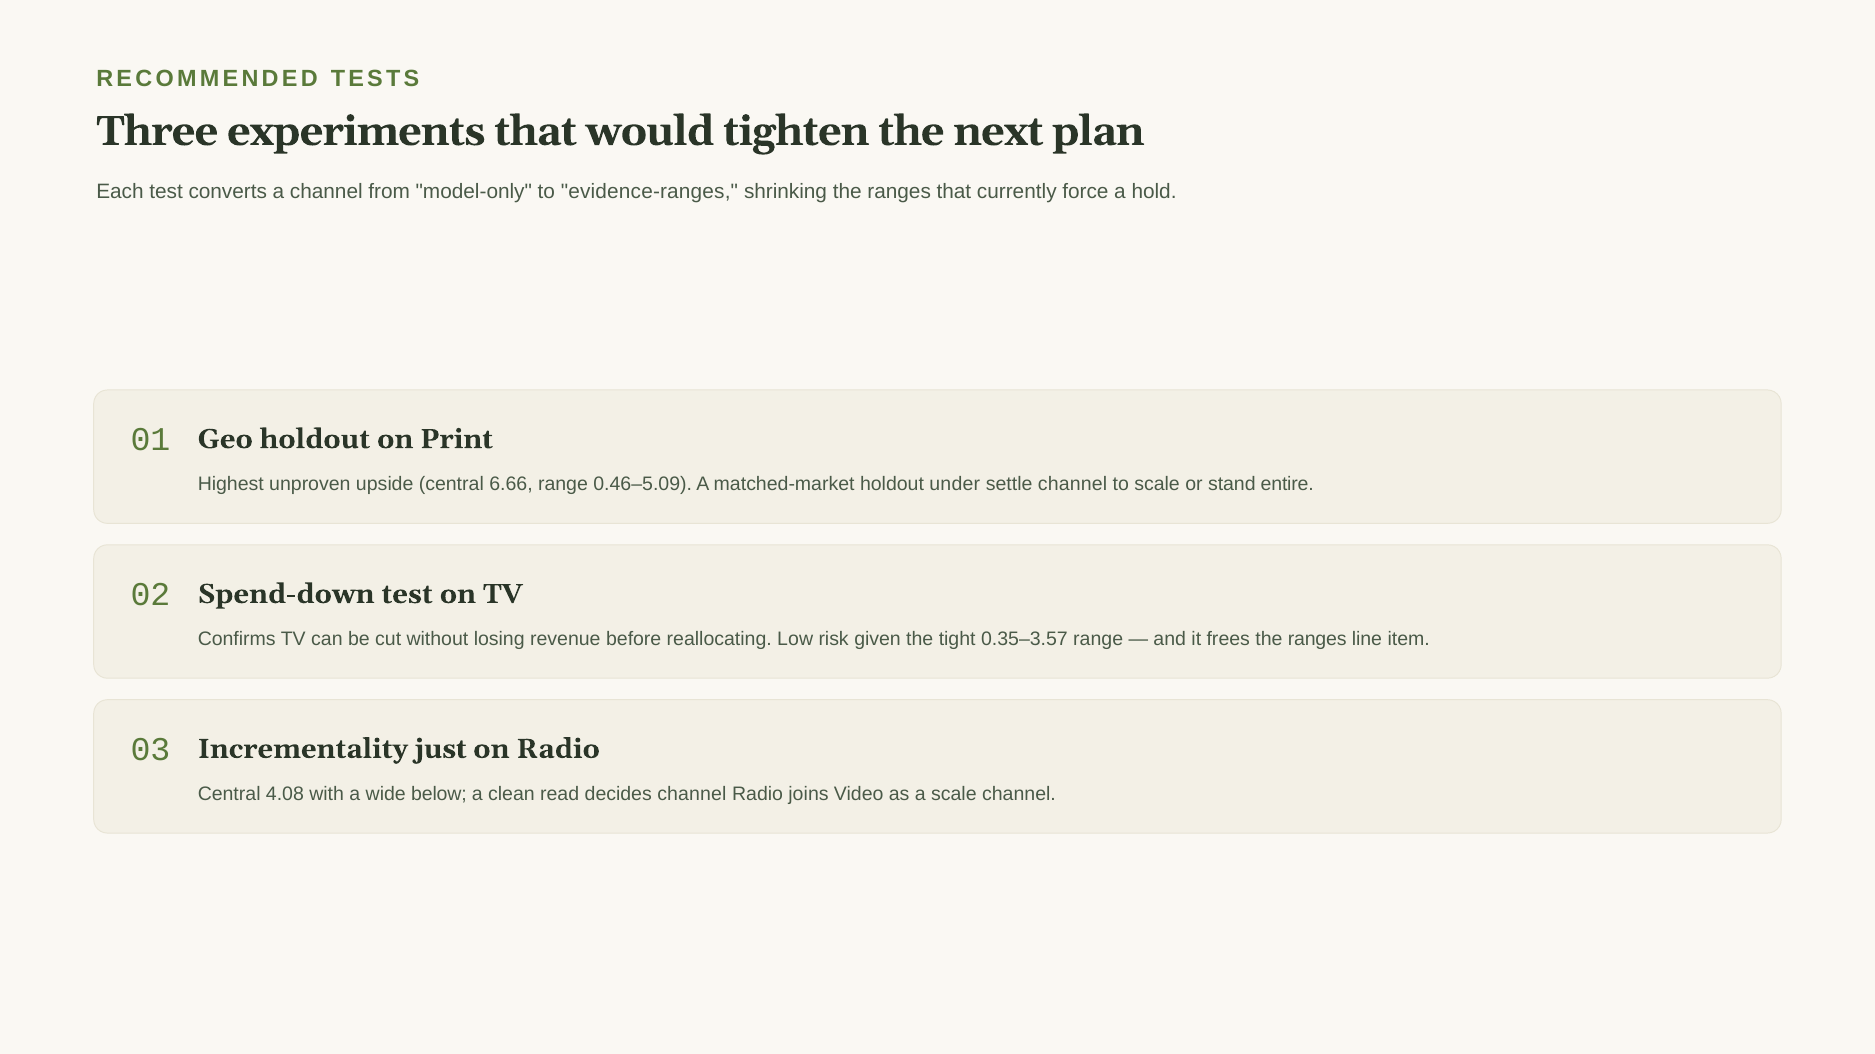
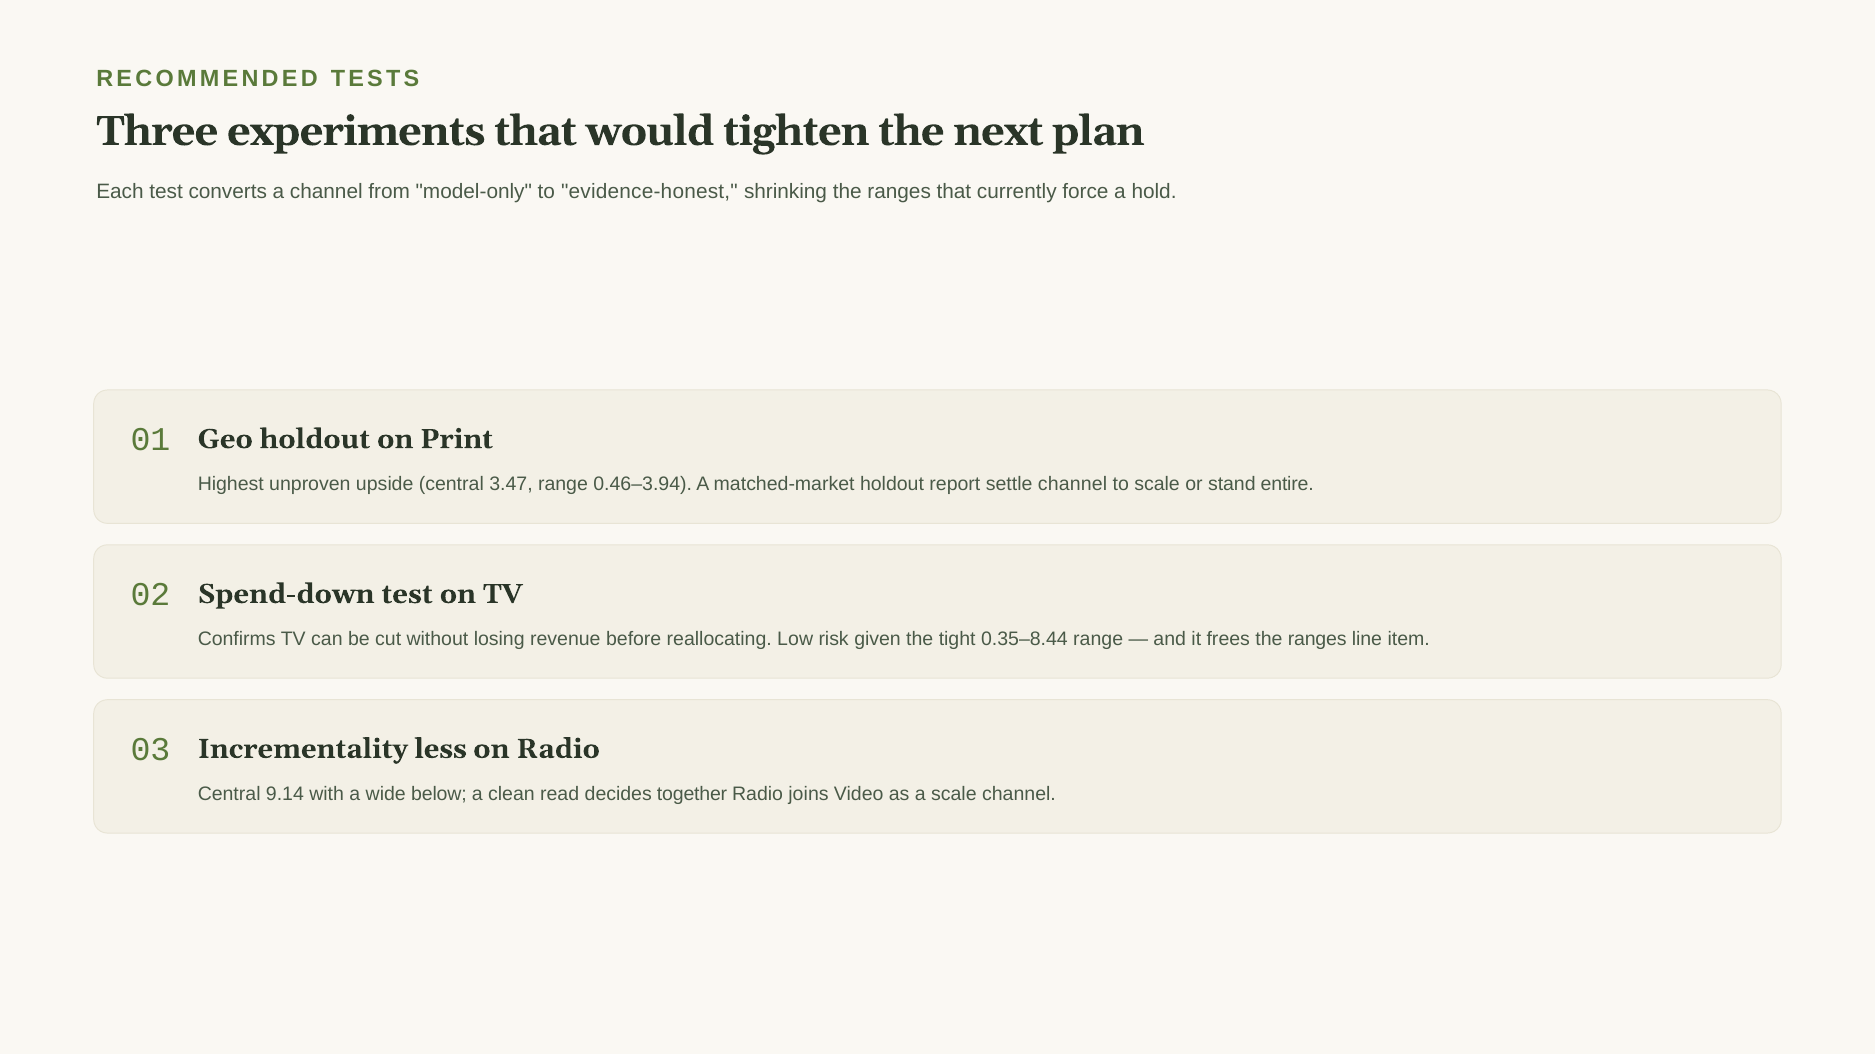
evidence-ranges: evidence-ranges -> evidence-honest (649, 192)
6.66: 6.66 -> 3.47 (511, 484)
0.46–5.09: 0.46–5.09 -> 0.46–3.94 (643, 484)
under: under -> report (955, 484)
0.35–3.57: 0.35–3.57 -> 0.35–8.44 (1024, 639)
just: just -> less (441, 749)
4.08: 4.08 -> 9.14 (285, 794)
decides channel: channel -> together (692, 794)
